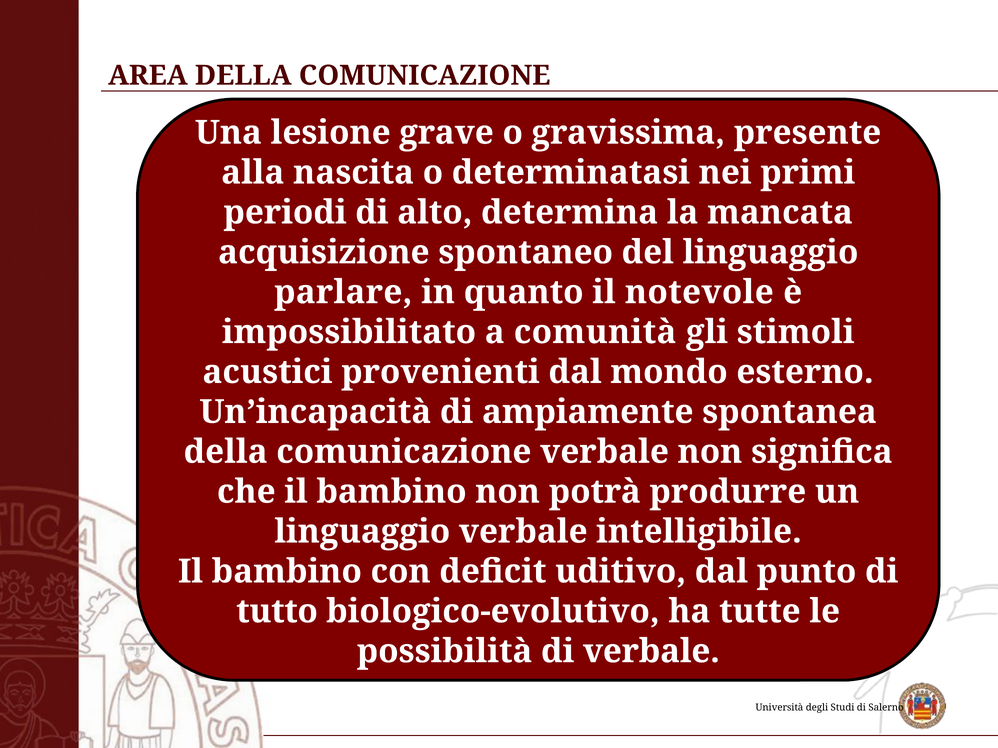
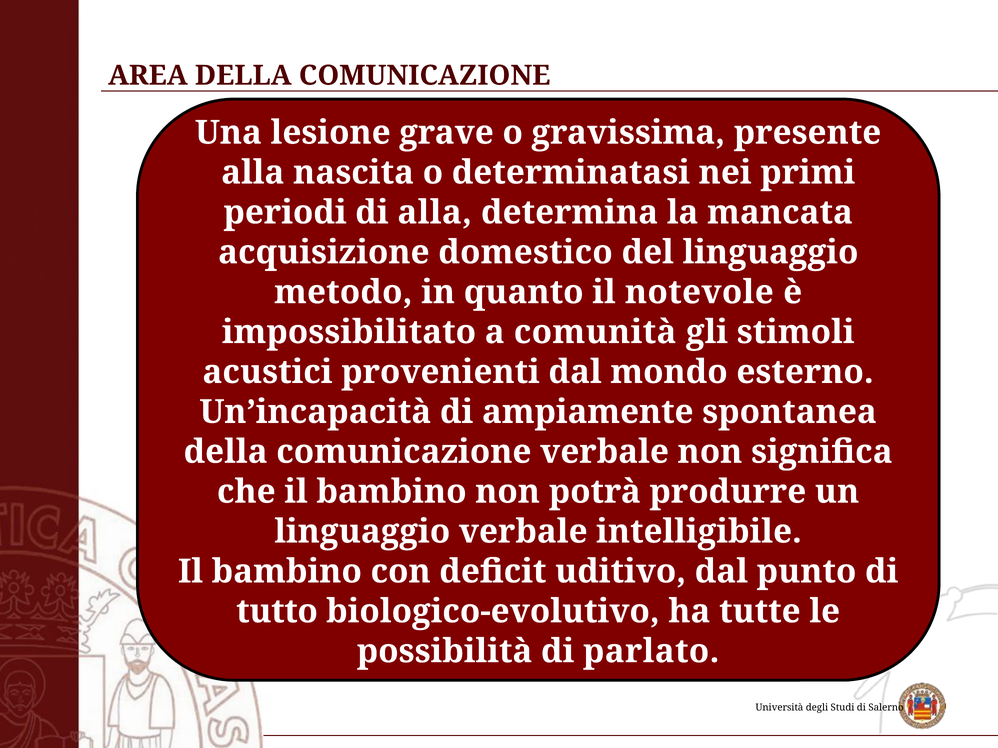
di alto: alto -> alla (435, 213)
spontaneo: spontaneo -> domestico (526, 253)
parlare: parlare -> metodo (343, 292)
di verbale: verbale -> parlato (651, 652)
